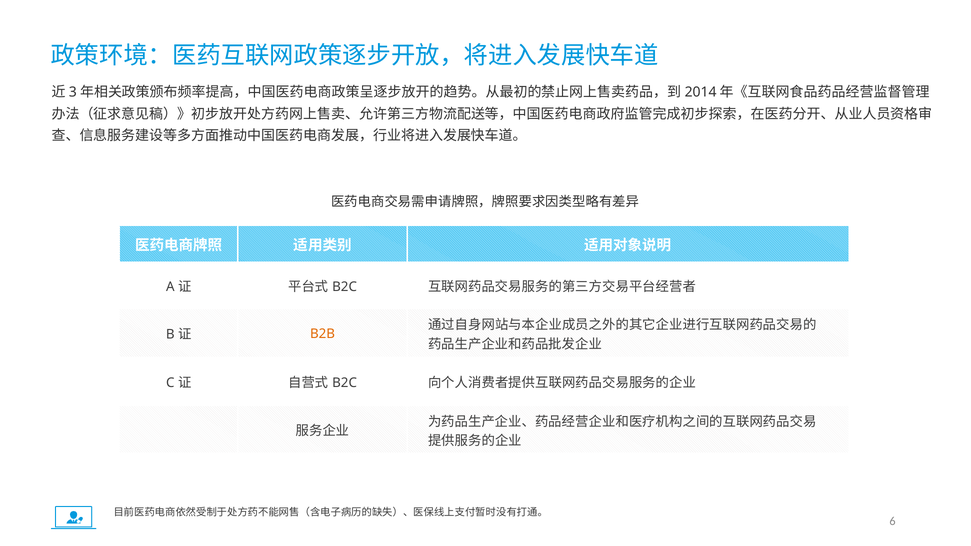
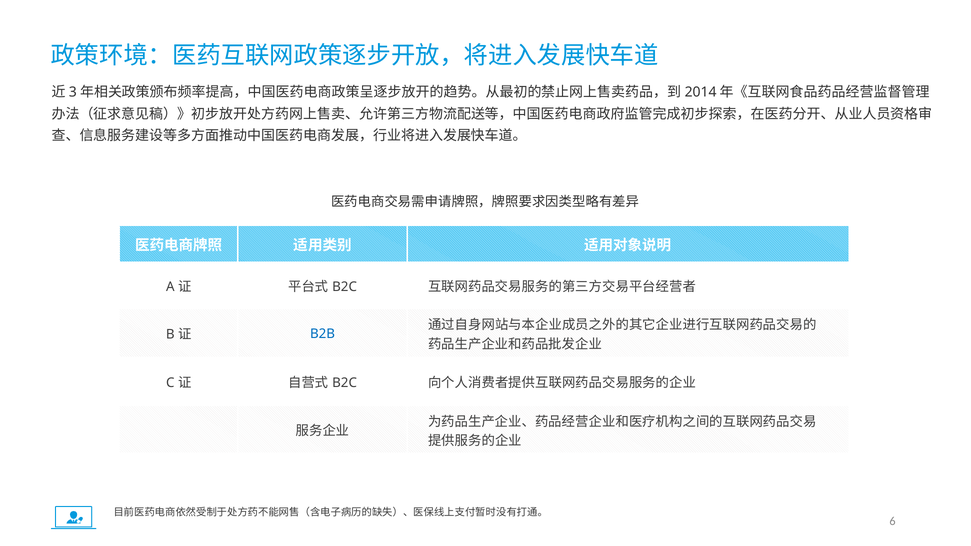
B2B colour: orange -> blue (323, 334)
